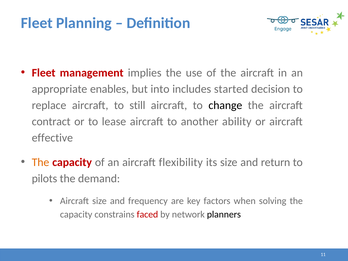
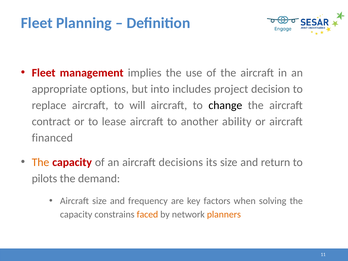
enables: enables -> options (109, 89)
started: started -> project (231, 89)
still: still -> will (137, 105)
effective: effective -> financed (52, 138)
flexibility: flexibility -> decisions (181, 162)
faced colour: red -> orange (147, 214)
planners colour: black -> orange (224, 214)
